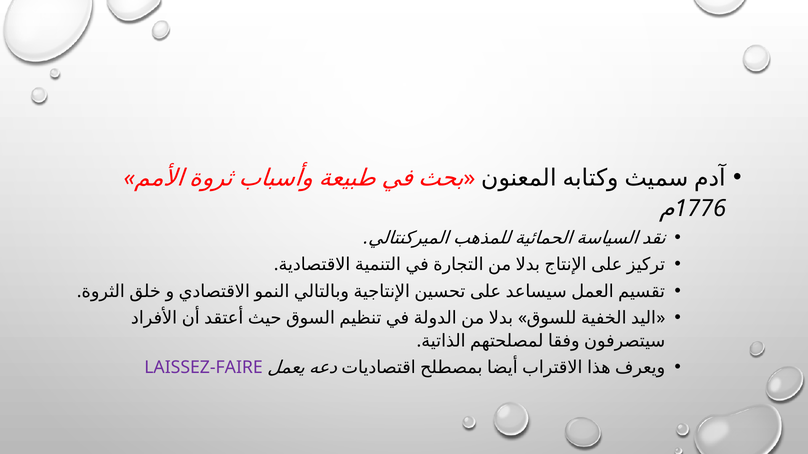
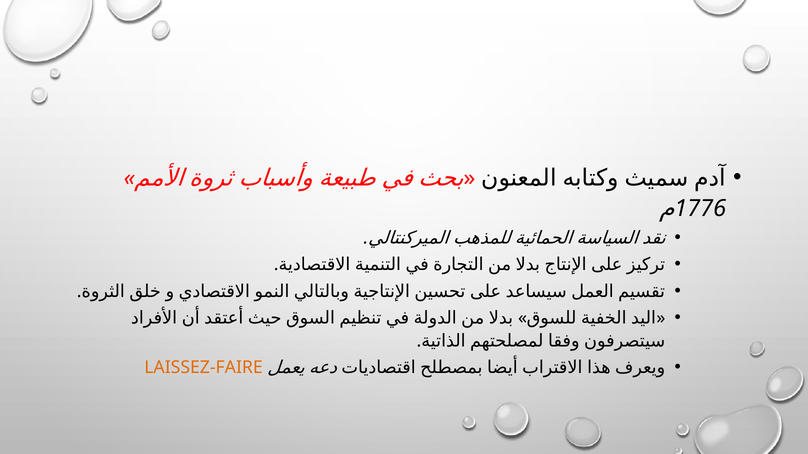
LAISSEZ-FAIRE colour: purple -> orange (204, 368)
